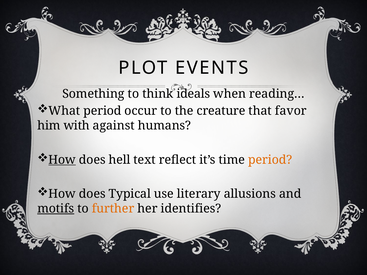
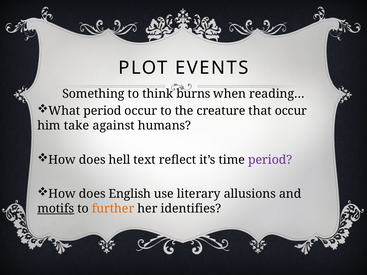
ideals: ideals -> burns (193, 94)
that favor: favor -> occur (291, 111)
with: with -> take (77, 126)
How underline: present -> none (62, 160)
period colour: orange -> purple (270, 160)
Typical: Typical -> English (130, 194)
